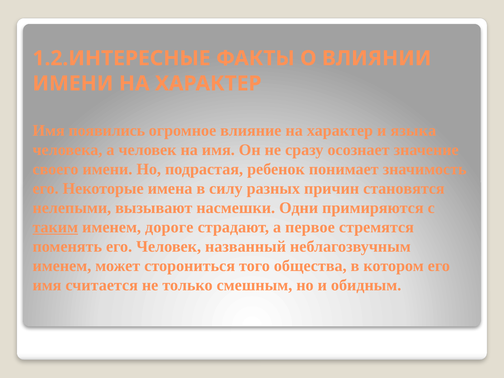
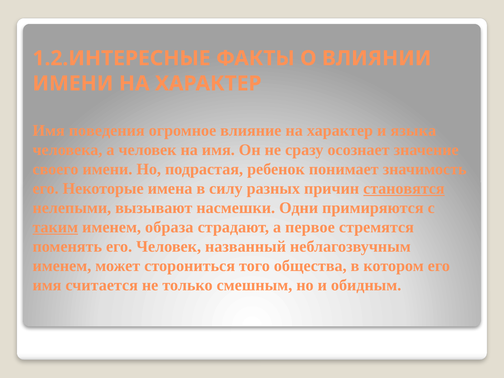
появились: появились -> поведения (107, 131)
становятся underline: none -> present (404, 189)
дороге: дороге -> образа (169, 227)
